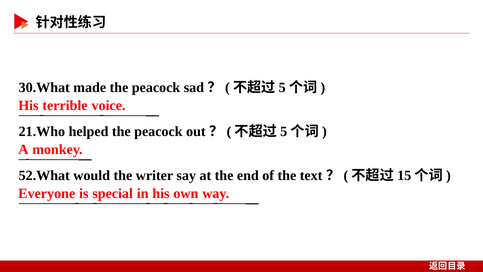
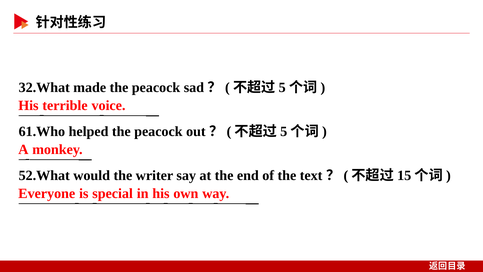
30.What: 30.What -> 32.What (44, 87)
21.Who: 21.Who -> 61.Who (42, 131)
